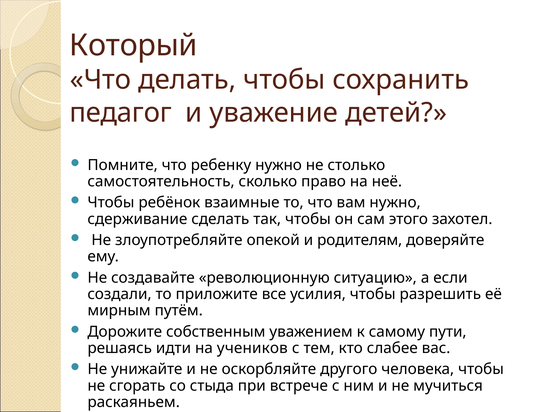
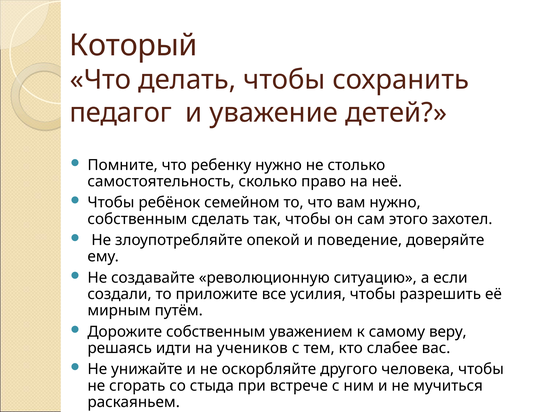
взаимные: взаимные -> семейном (242, 202)
сдерживание: сдерживание -> собственным (137, 219)
родителям: родителям -> поведение (360, 240)
пути: пути -> веру (448, 331)
